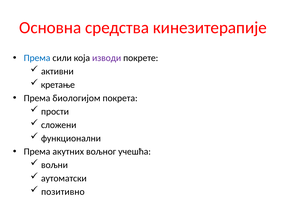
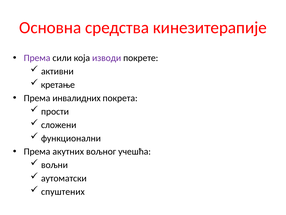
Према colour: blue -> purple (37, 58)
биологијом: биологијом -> инвалидних (77, 98)
позитивно: позитивно -> спуштених (63, 191)
